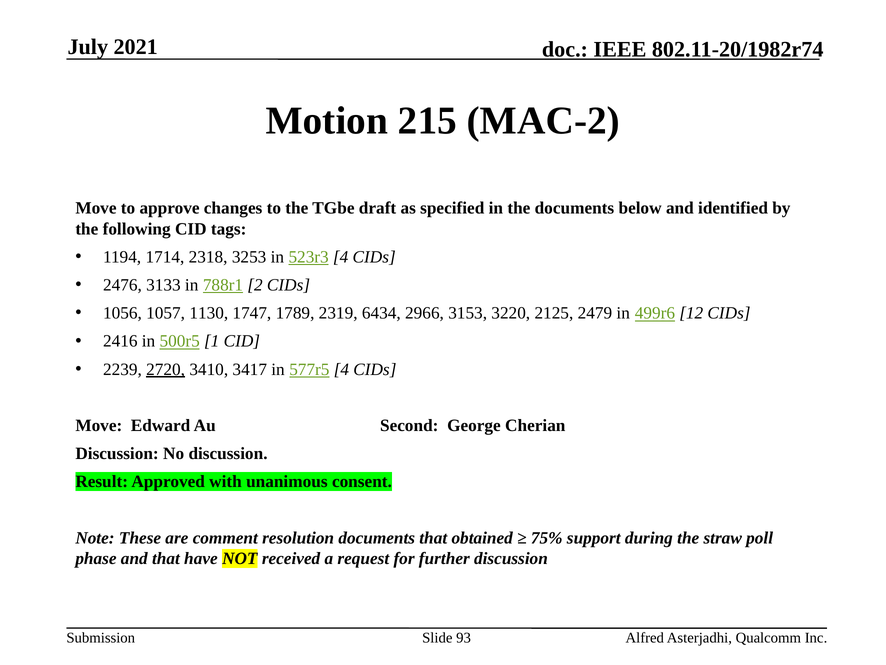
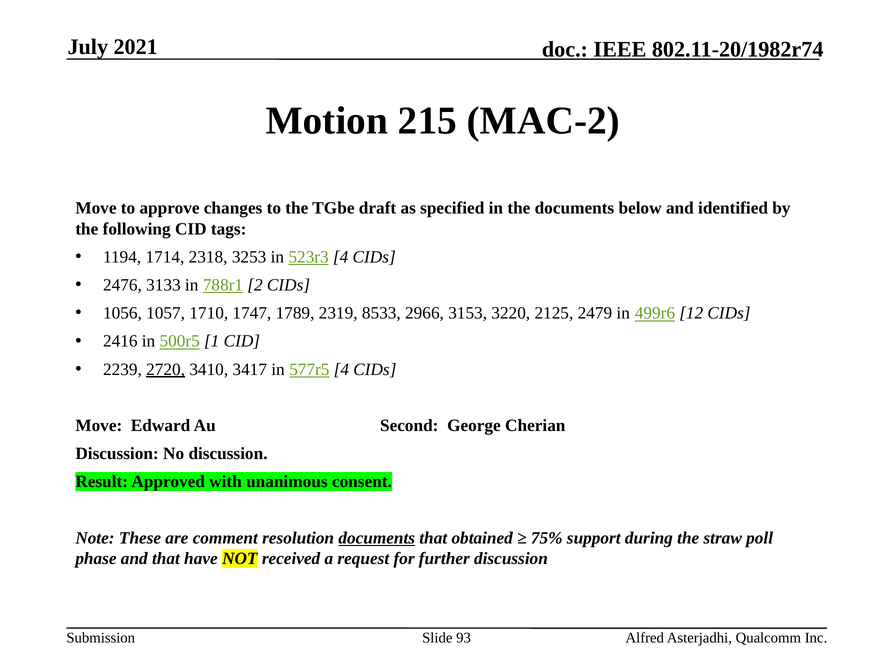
1130: 1130 -> 1710 (209, 313)
6434: 6434 -> 8533 (381, 313)
documents underline: none -> present (377, 538)
